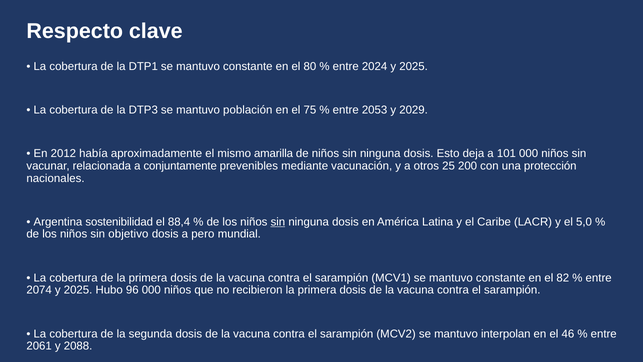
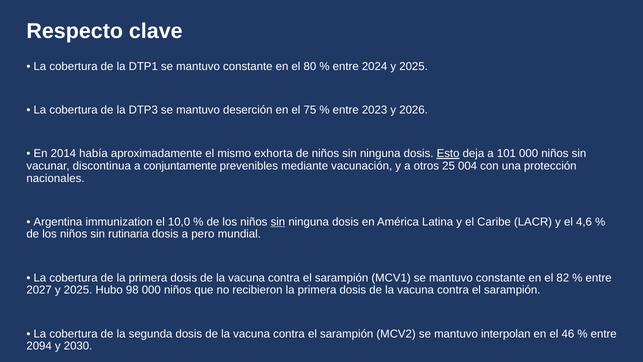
población: población -> deserción (248, 110)
2053: 2053 -> 2023 (375, 110)
2029: 2029 -> 2026 (414, 110)
2012: 2012 -> 2014 (63, 154)
amarilla: amarilla -> exhorta (273, 154)
Esto underline: none -> present (448, 154)
relacionada: relacionada -> discontinua (102, 166)
200: 200 -> 004 (468, 166)
sostenibilidad: sostenibilidad -> immunization (119, 222)
88,4: 88,4 -> 10,0 (179, 222)
5,0: 5,0 -> 4,6 (584, 222)
objetivo: objetivo -> rutinaria (128, 234)
2074: 2074 -> 2027 (39, 290)
96: 96 -> 98 (132, 290)
2061: 2061 -> 2094 (39, 346)
2088: 2088 -> 2030 (78, 346)
